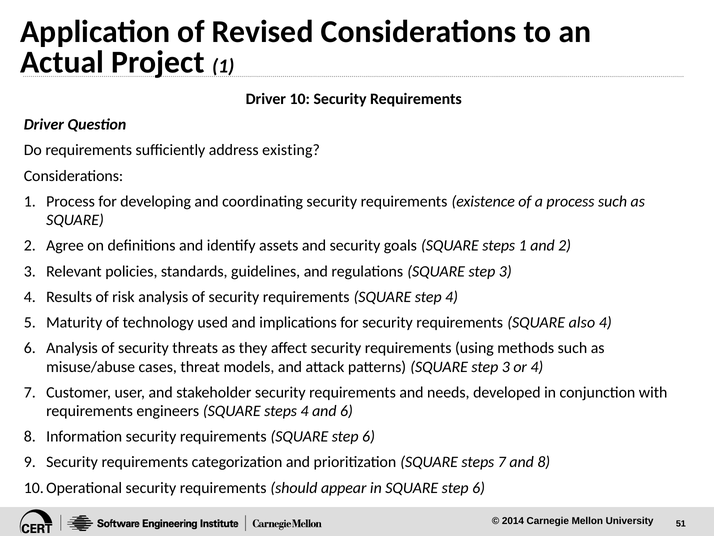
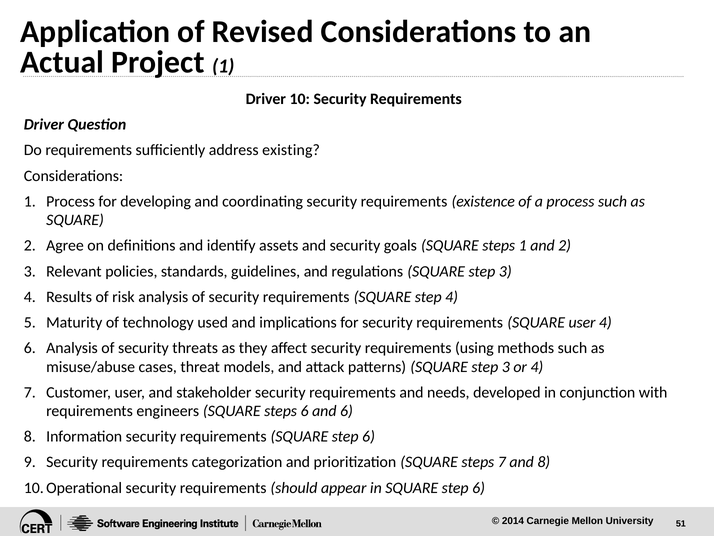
SQUARE also: also -> user (582, 322)
steps 4: 4 -> 6 (305, 411)
